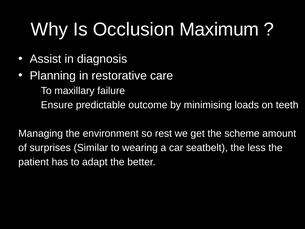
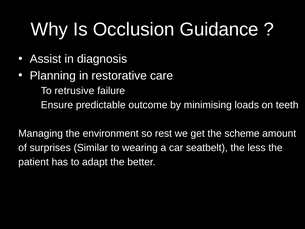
Maximum: Maximum -> Guidance (219, 30)
maxillary: maxillary -> retrusive (74, 91)
